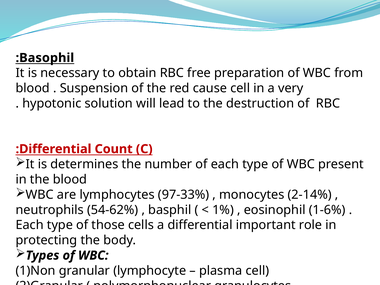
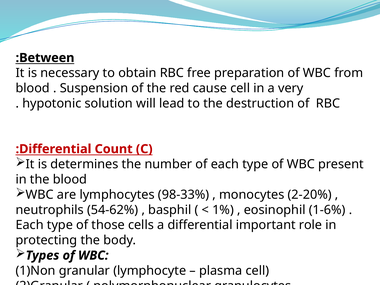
Basophil: Basophil -> Between (47, 58)
97-33%: 97-33% -> 98-33% (184, 195)
2-14%: 2-14% -> 2-20% (310, 195)
